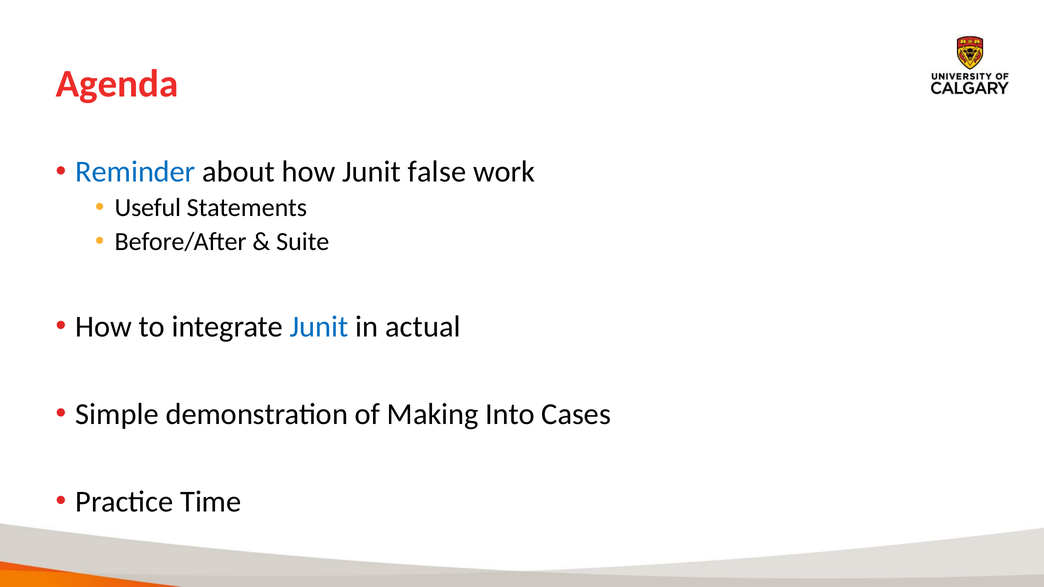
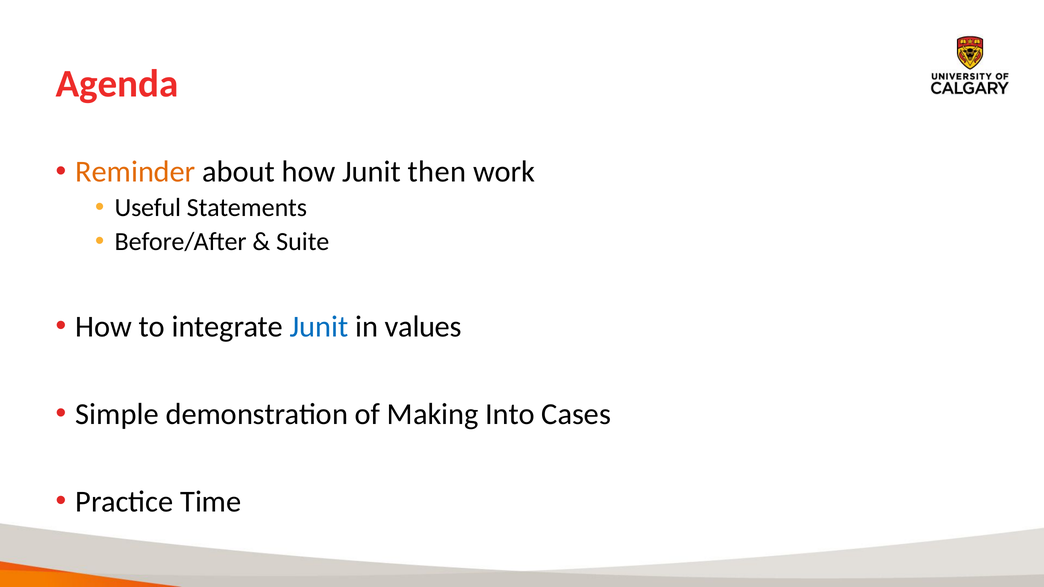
Reminder colour: blue -> orange (135, 172)
false: false -> then (437, 172)
actual: actual -> values (423, 327)
